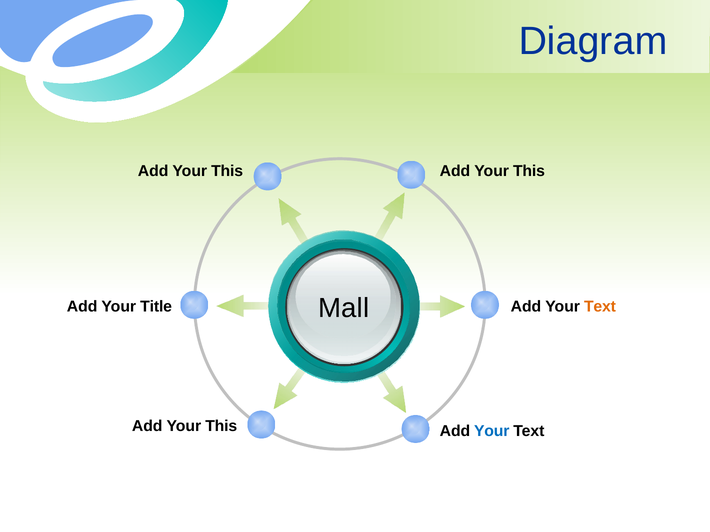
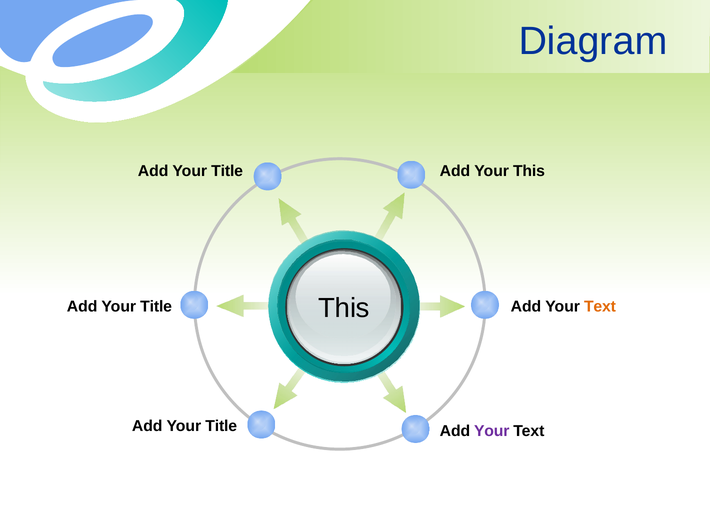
This: This -> Title (227, 171)
Mall: Mall -> This (344, 308)
This: This -> Title (221, 427)
Your colour: blue -> purple (492, 431)
